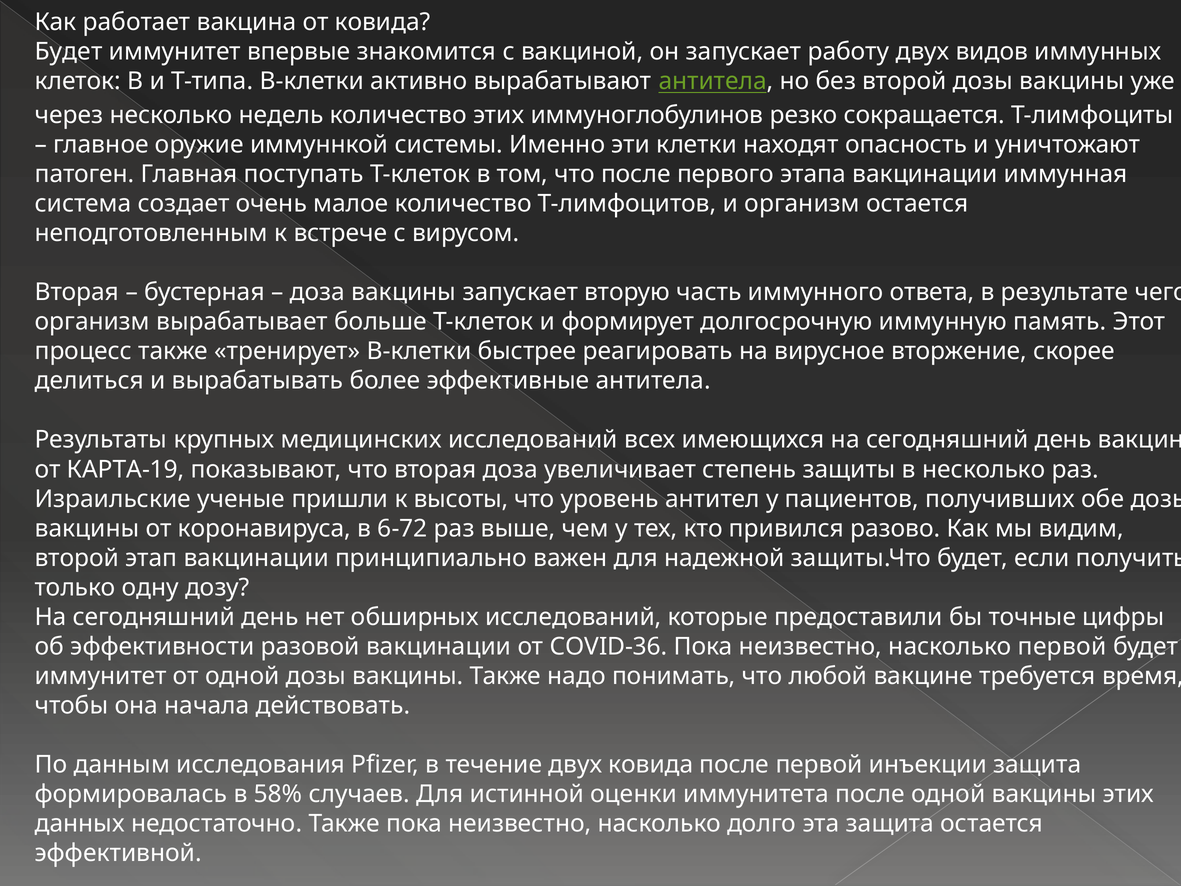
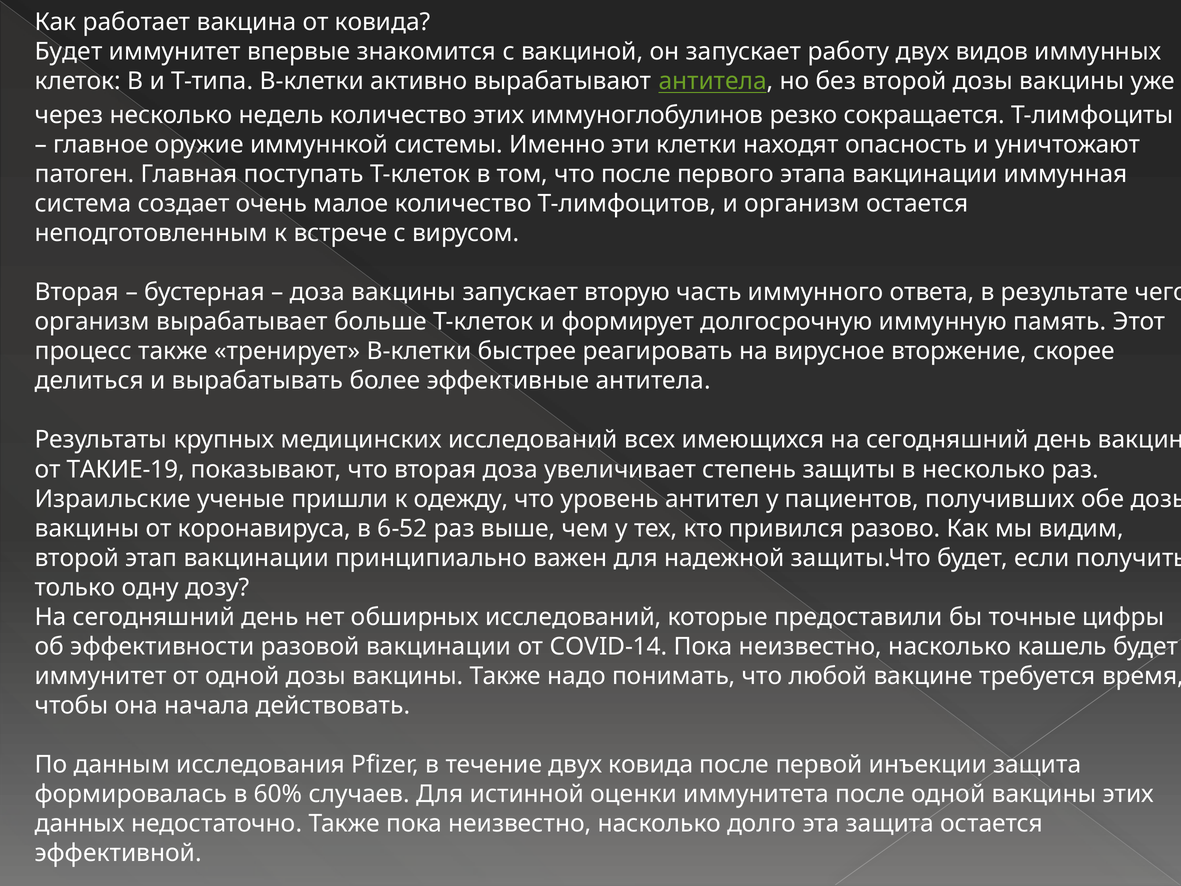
КАРТА-19: КАРТА-19 -> ТАКИЕ-19 (126, 469)
высоты: высоты -> одежду (461, 499)
6-72: 6-72 -> 6-52 (403, 528)
COVID-36: COVID-36 -> COVID-14 (609, 646)
насколько первой: первой -> кашель (1062, 646)
58%: 58% -> 60% (278, 794)
